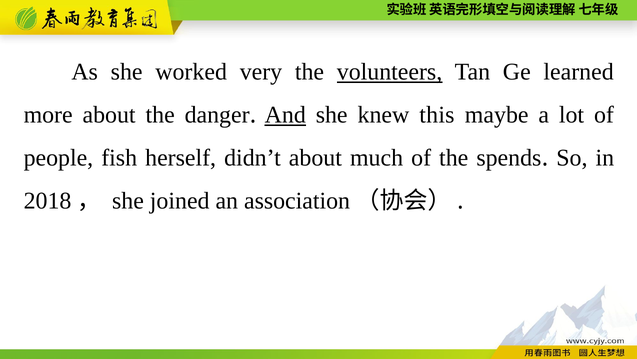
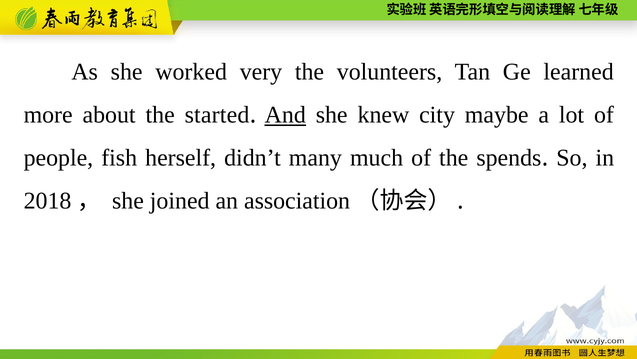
volunteers underline: present -> none (390, 72)
danger: danger -> started (217, 115)
this: this -> city (437, 115)
didn’t about: about -> many (315, 158)
